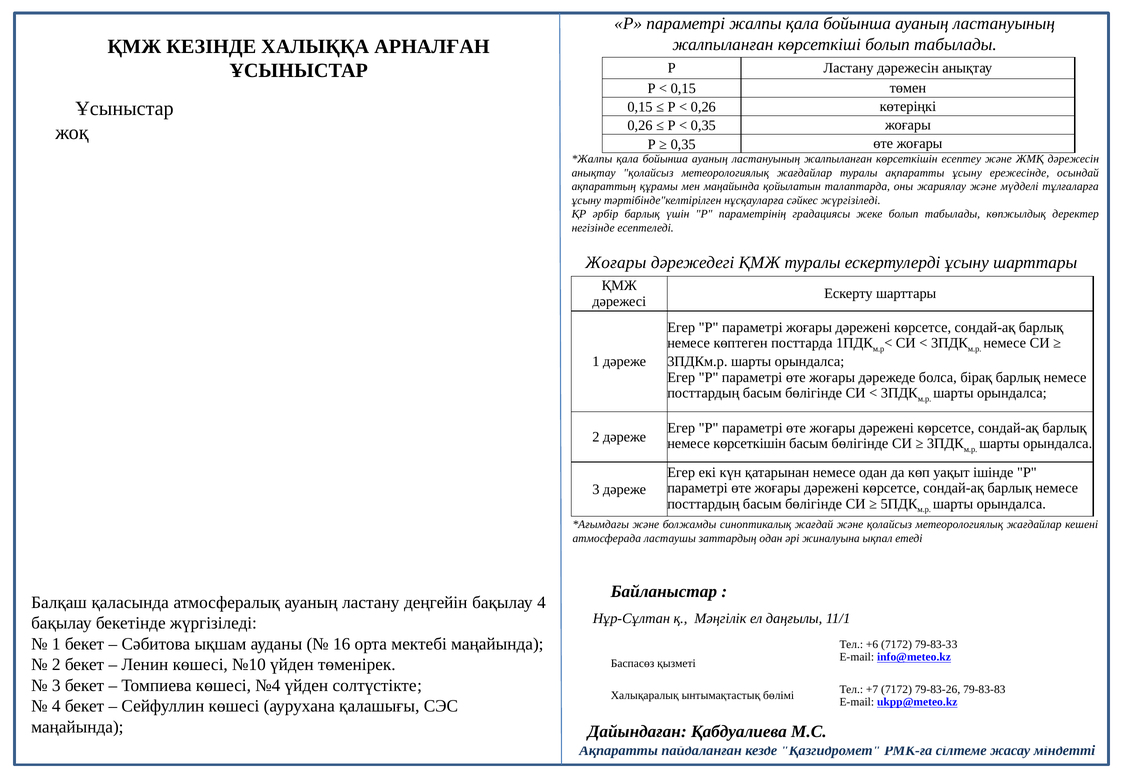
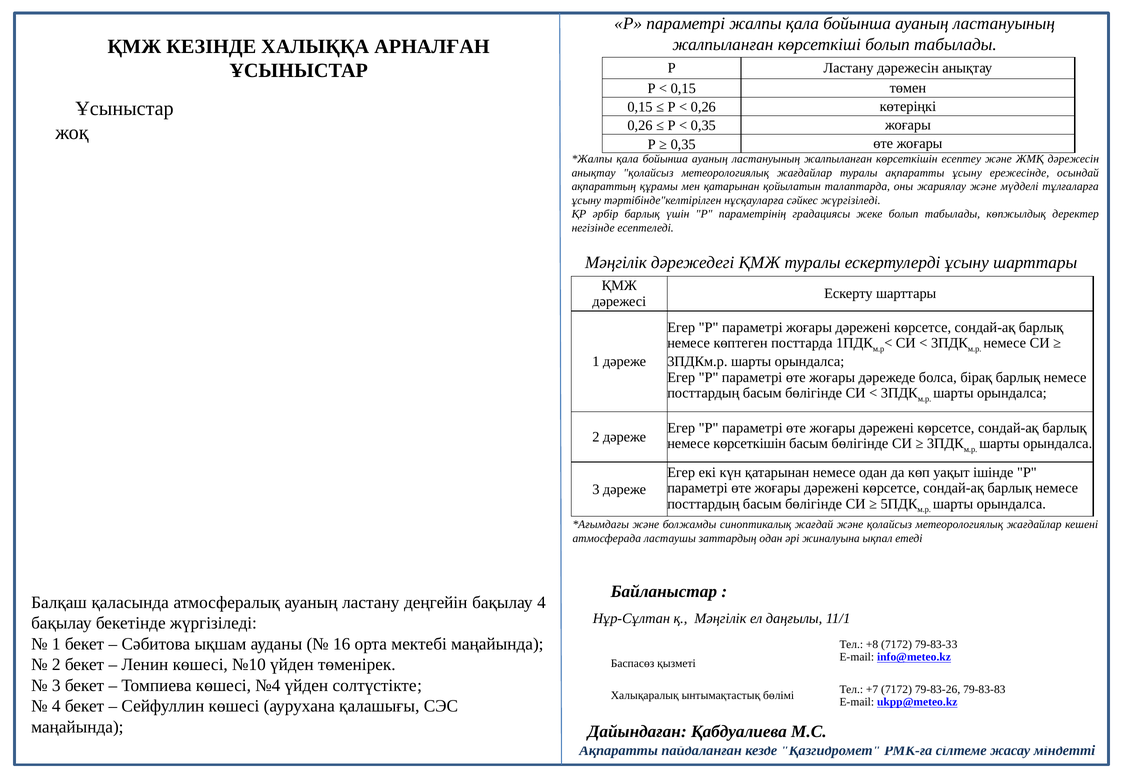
мен маңайында: маңайында -> қатарынан (732, 186)
Жоғары: Жоғары -> Мәңгілік (616, 262)
+6: +6 -> +8 (872, 644)
